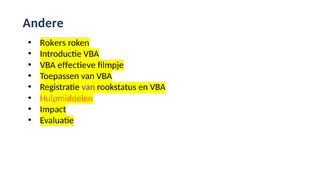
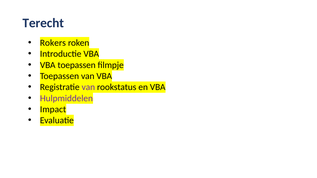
Andere: Andere -> Terecht (43, 23)
VBA effectieve: effectieve -> toepassen (77, 65)
Hulpmiddelen colour: orange -> purple (66, 98)
